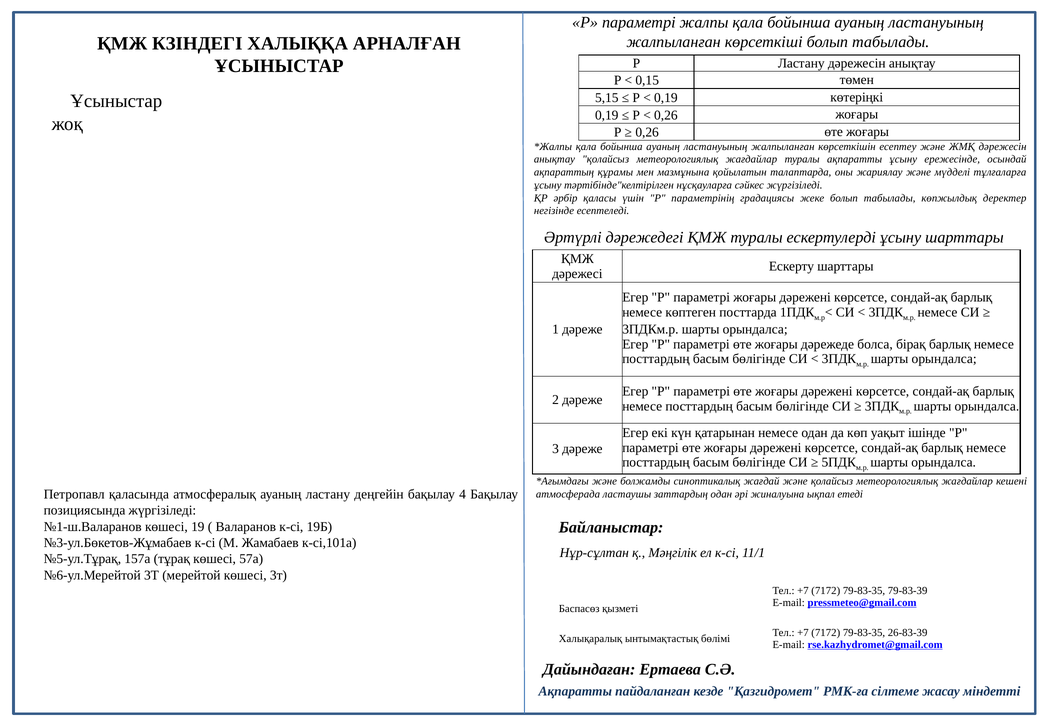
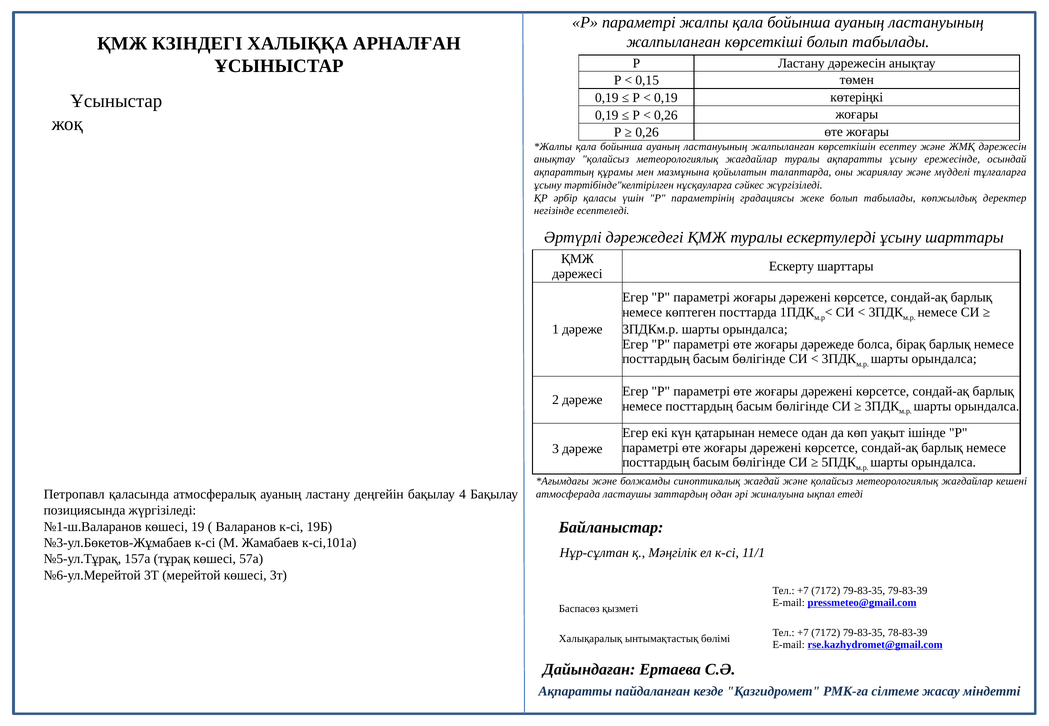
5,15: 5,15 -> 0,19 (607, 98)
26-83-39: 26-83-39 -> 78-83-39 (908, 633)
